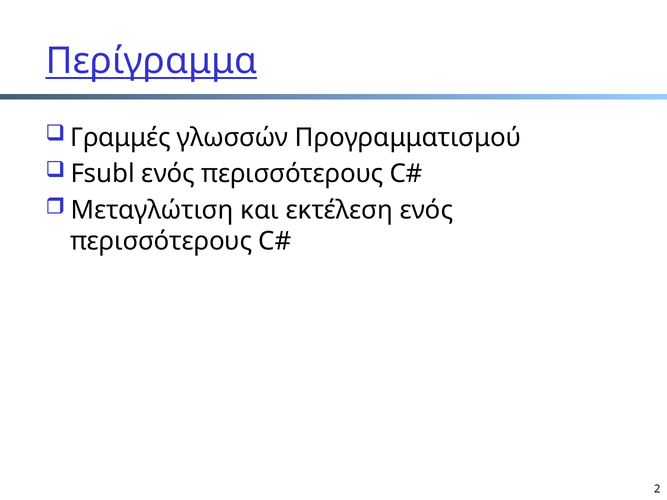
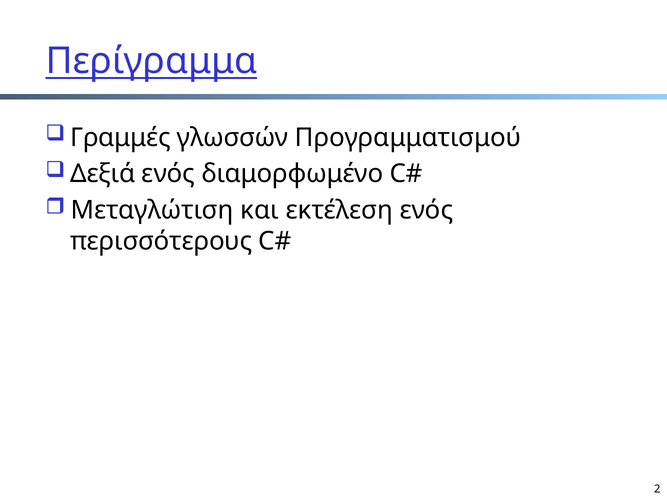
Fsubl: Fsubl -> Δεξιά (103, 174)
περισσότερους: περισσότερους -> διαμορφωμένο (292, 174)
